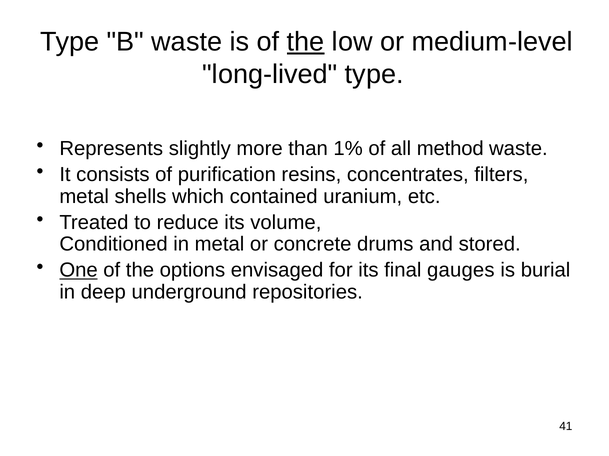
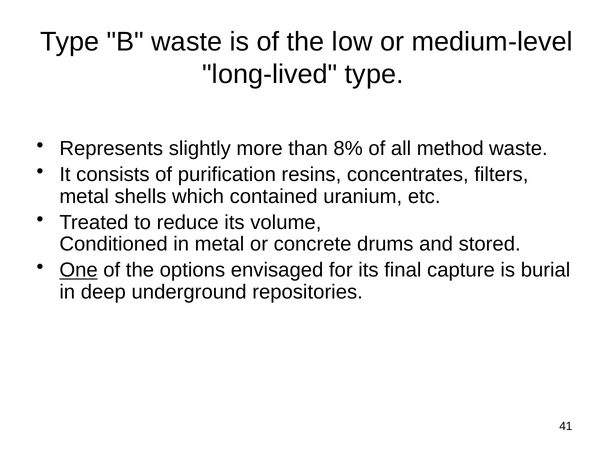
the underline: present -> none (306, 42)
1%: 1% -> 8% (348, 149)
gauges: gauges -> capture (461, 271)
